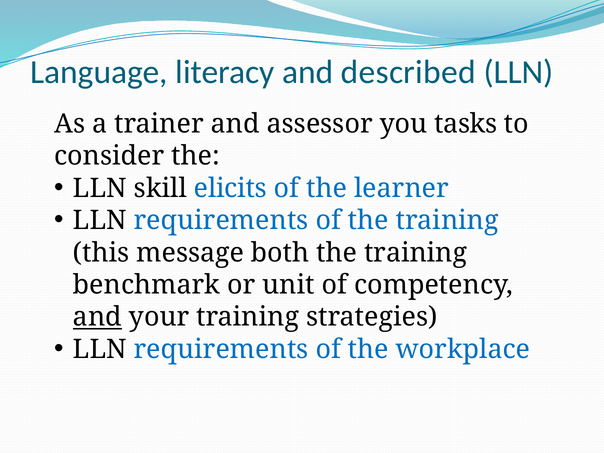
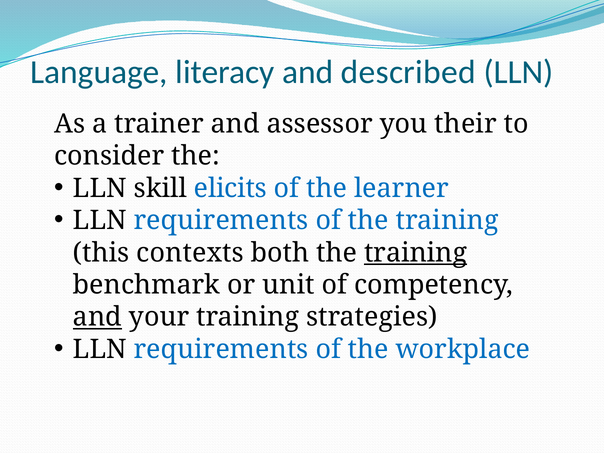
tasks: tasks -> their (466, 124)
message: message -> contexts (190, 253)
training underline: none -> present (416, 253)
